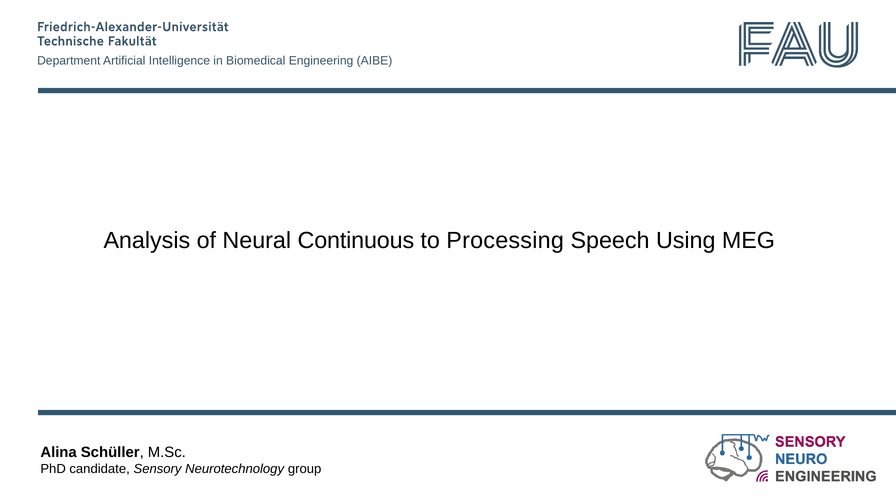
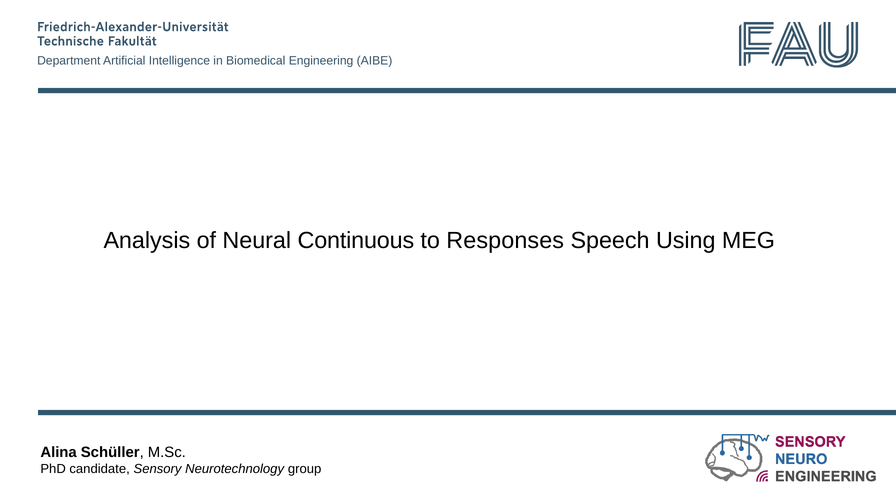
Processing: Processing -> Responses (505, 241)
